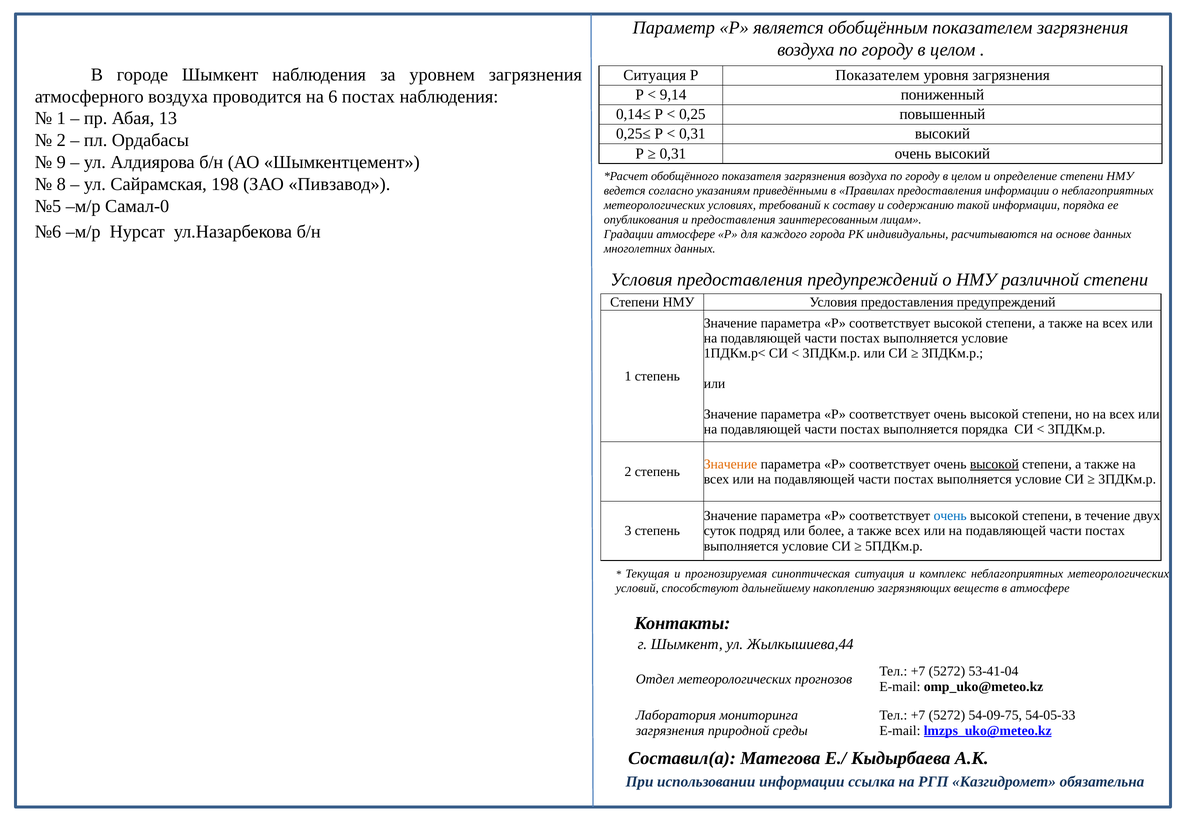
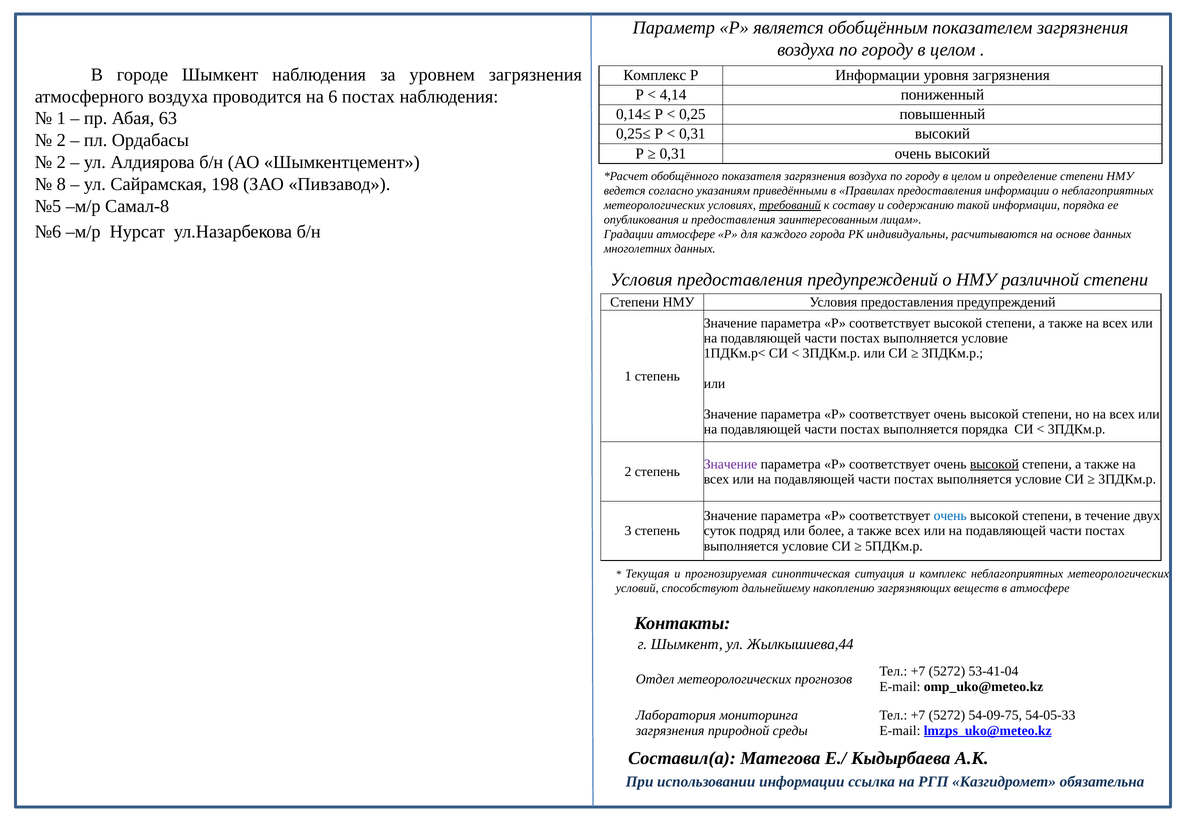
Ситуация: Ситуация -> Комплекс (655, 75)
Р Показателем: Показателем -> Информации (878, 75)
9,14: 9,14 -> 4,14 (673, 95)
13: 13 -> 63 (168, 118)
9: 9 -> 2 (61, 162)
Самал-0: Самал-0 -> Самал-8 (137, 206)
требований underline: none -> present (790, 205)
Значение colour: orange -> purple (731, 464)
